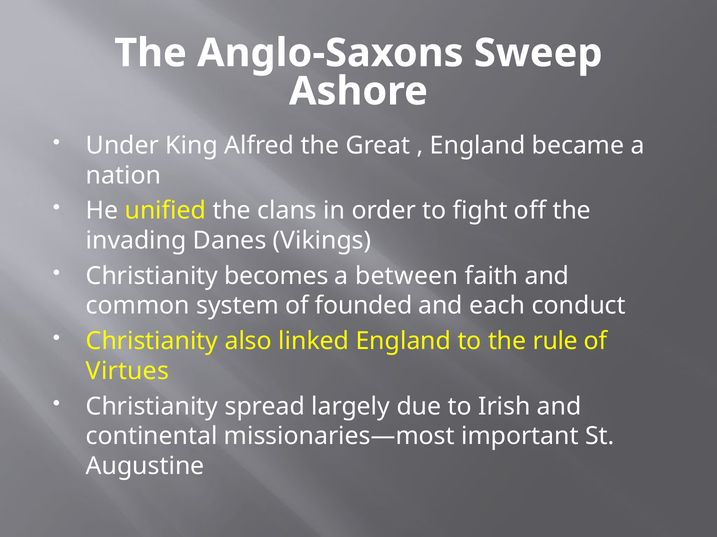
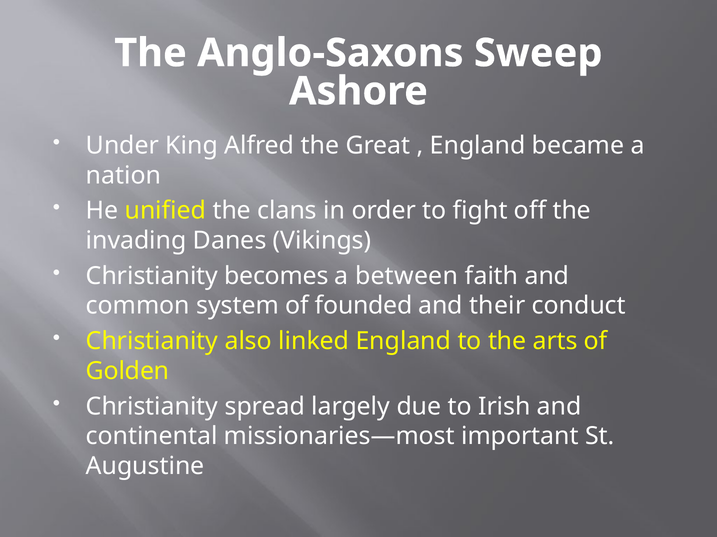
each: each -> their (497, 306)
rule: rule -> arts (555, 342)
Virtues: Virtues -> Golden (128, 372)
